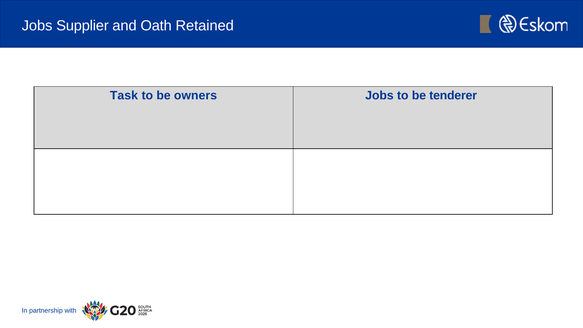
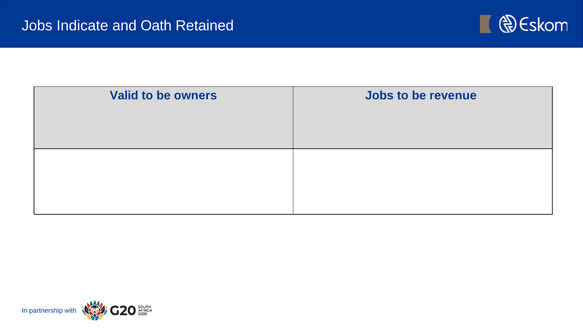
Supplier: Supplier -> Indicate (82, 26)
Task: Task -> Valid (124, 96)
tenderer: tenderer -> revenue (453, 96)
